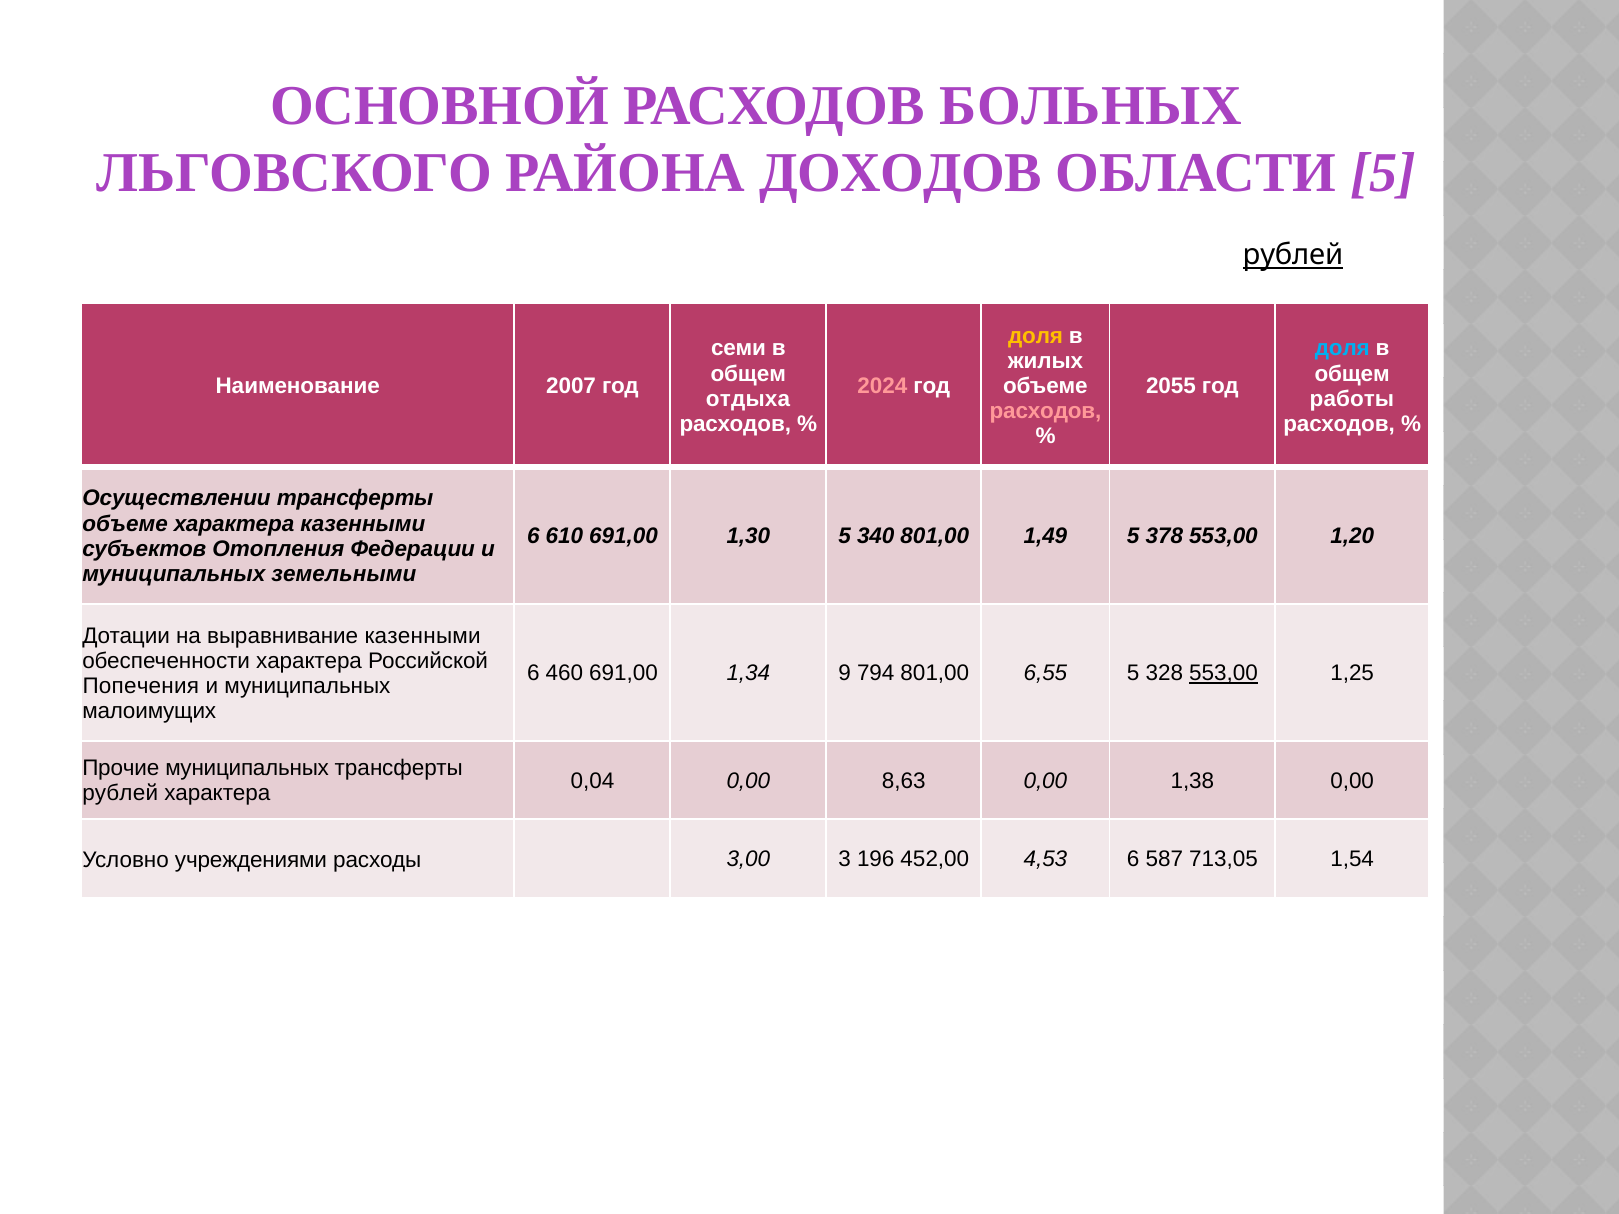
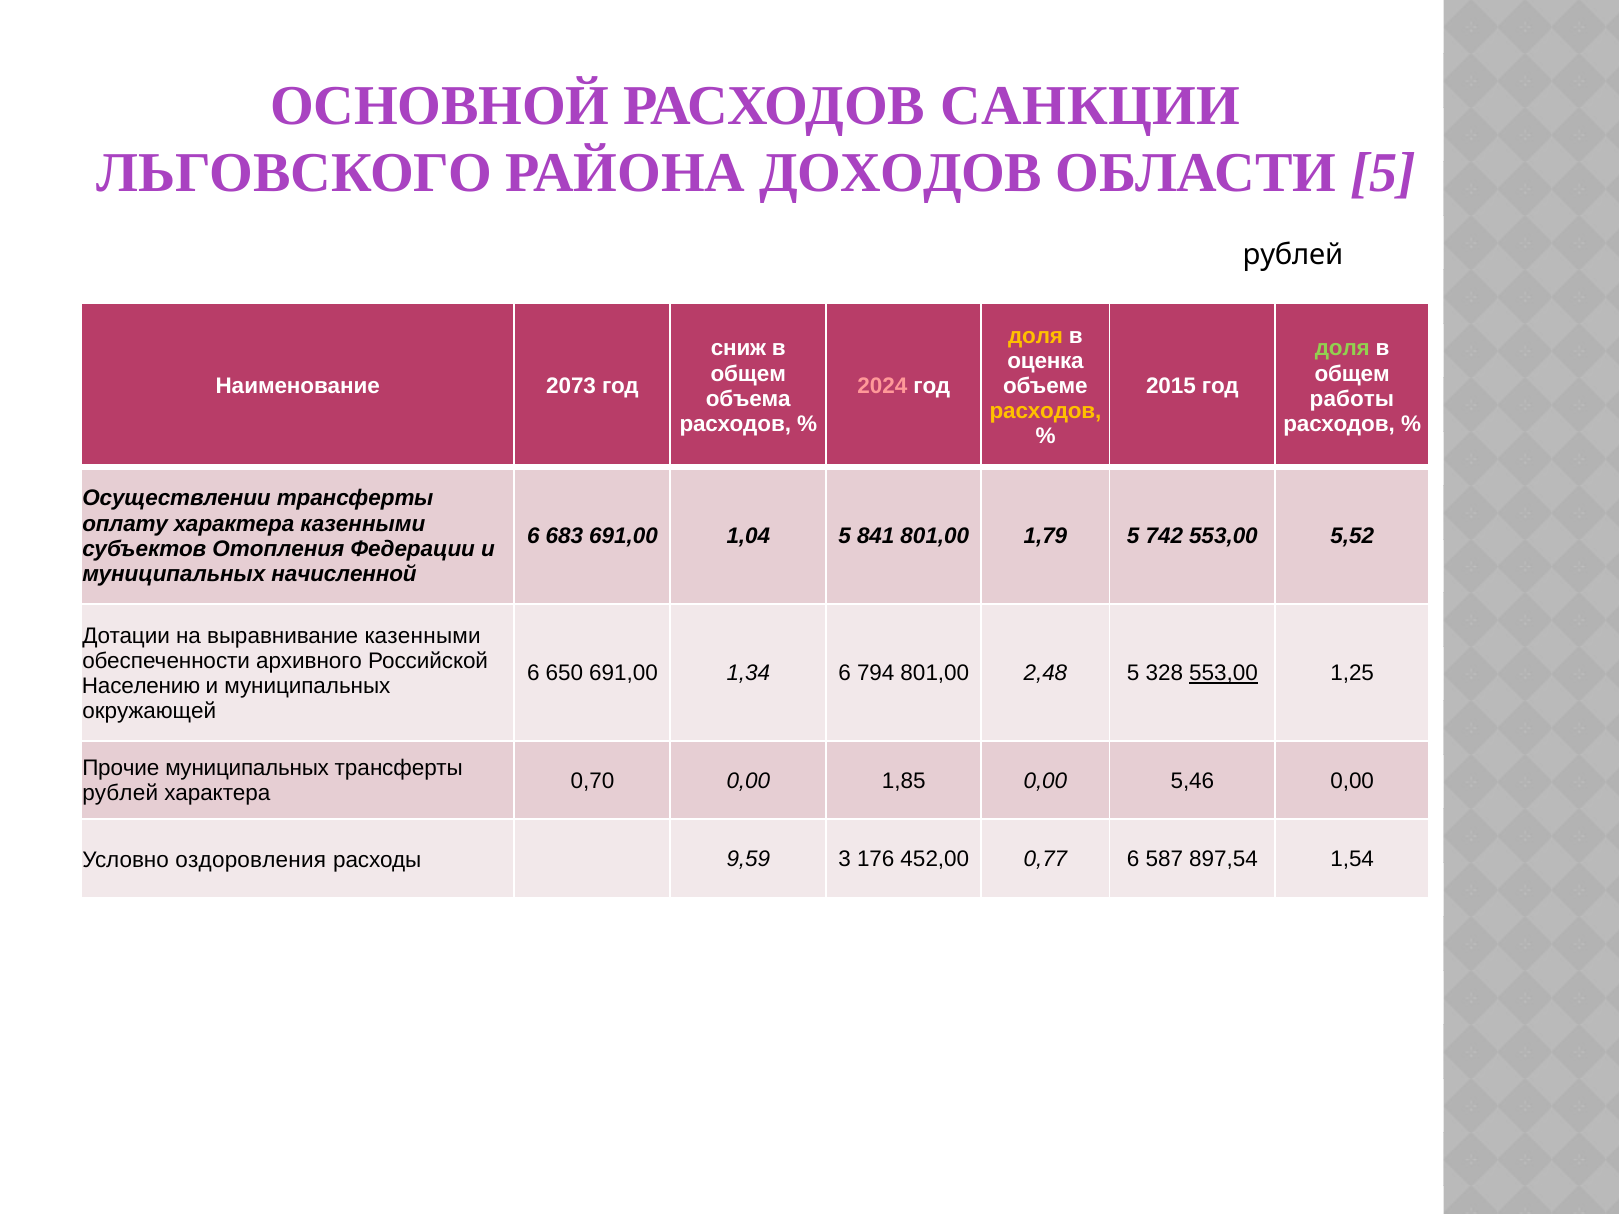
БОЛЬНЫХ: БОЛЬНЫХ -> САНКЦИИ (1091, 106)
рублей underline: present -> none (1293, 255)
семи: семи -> сниж (738, 349)
доля colour: light blue -> light green (1342, 349)
жилых: жилых -> оценка (1046, 361)
2007: 2007 -> 2073 (571, 386)
2055: 2055 -> 2015 (1171, 386)
отдыха: отдыха -> объема (748, 399)
расходов colour: pink -> yellow (1045, 411)
объеме: объеме -> оплату (125, 524)
610: 610 -> 683 (564, 536)
1,30: 1,30 -> 1,04 (748, 536)
340: 340 -> 841 (876, 536)
1,49: 1,49 -> 1,79 (1045, 536)
378: 378 -> 742 (1164, 536)
1,20: 1,20 -> 5,52 (1352, 536)
земельными: земельными -> начисленной (344, 574)
обеспеченности характера: характера -> архивного (309, 661)
460: 460 -> 650 (564, 673)
1,34 9: 9 -> 6 (845, 673)
6,55: 6,55 -> 2,48 (1045, 673)
Попечения: Попечения -> Населению (141, 686)
малоимущих: малоимущих -> окружающей (149, 711)
0,04: 0,04 -> 0,70 (592, 781)
8,63: 8,63 -> 1,85 (904, 781)
1,38: 1,38 -> 5,46 (1192, 781)
учреждениями: учреждениями -> оздоровления (251, 860)
3,00: 3,00 -> 9,59 (748, 860)
196: 196 -> 176 (876, 860)
4,53: 4,53 -> 0,77 (1045, 860)
713,05: 713,05 -> 897,54 (1223, 860)
